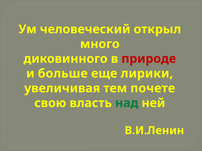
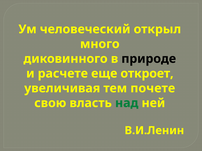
природе colour: red -> black (149, 59)
больше: больше -> расчете (63, 74)
лирики: лирики -> откроет (147, 74)
